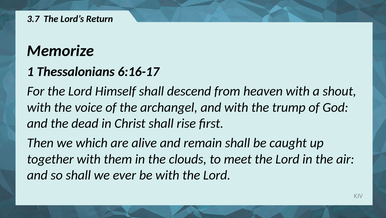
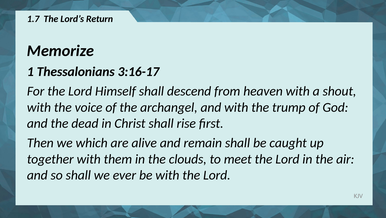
3.7: 3.7 -> 1.7 (33, 19)
6:16-17: 6:16-17 -> 3:16-17 (139, 72)
